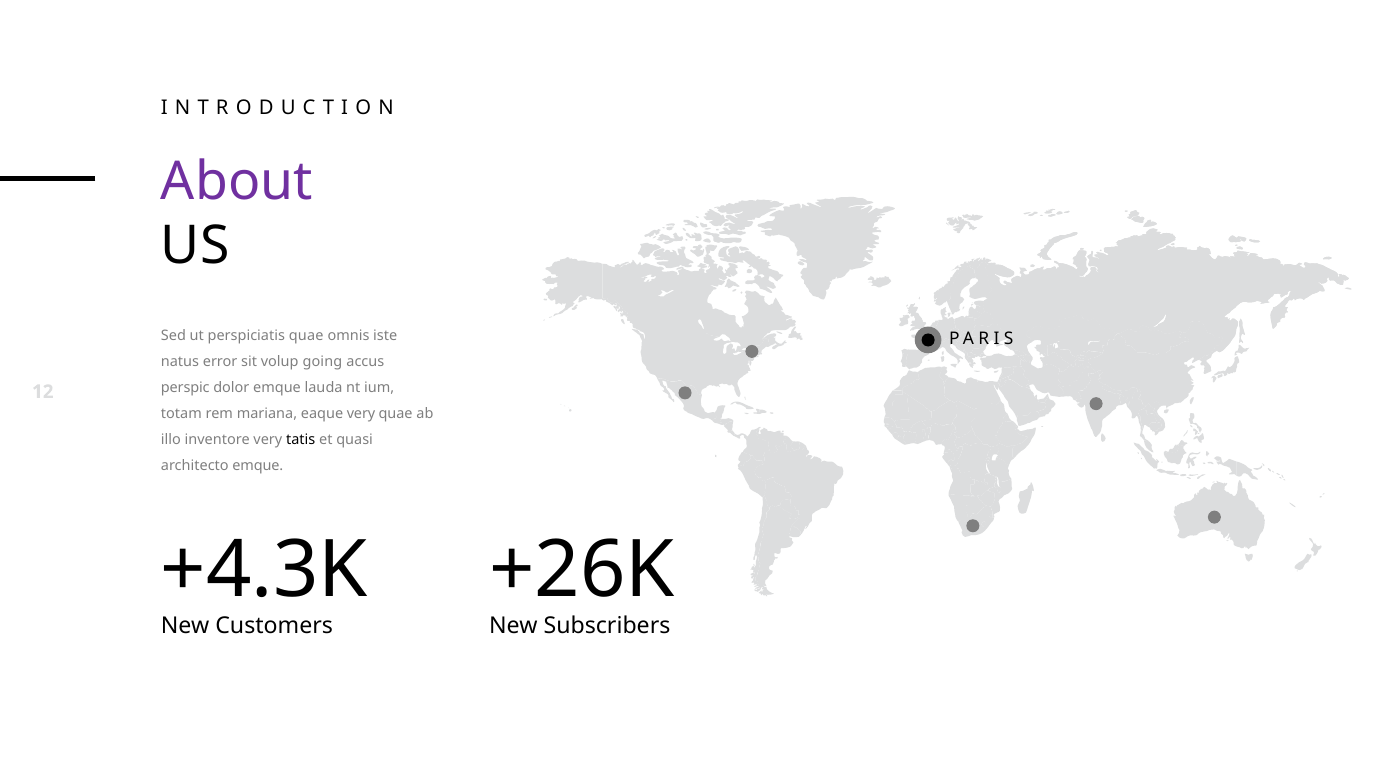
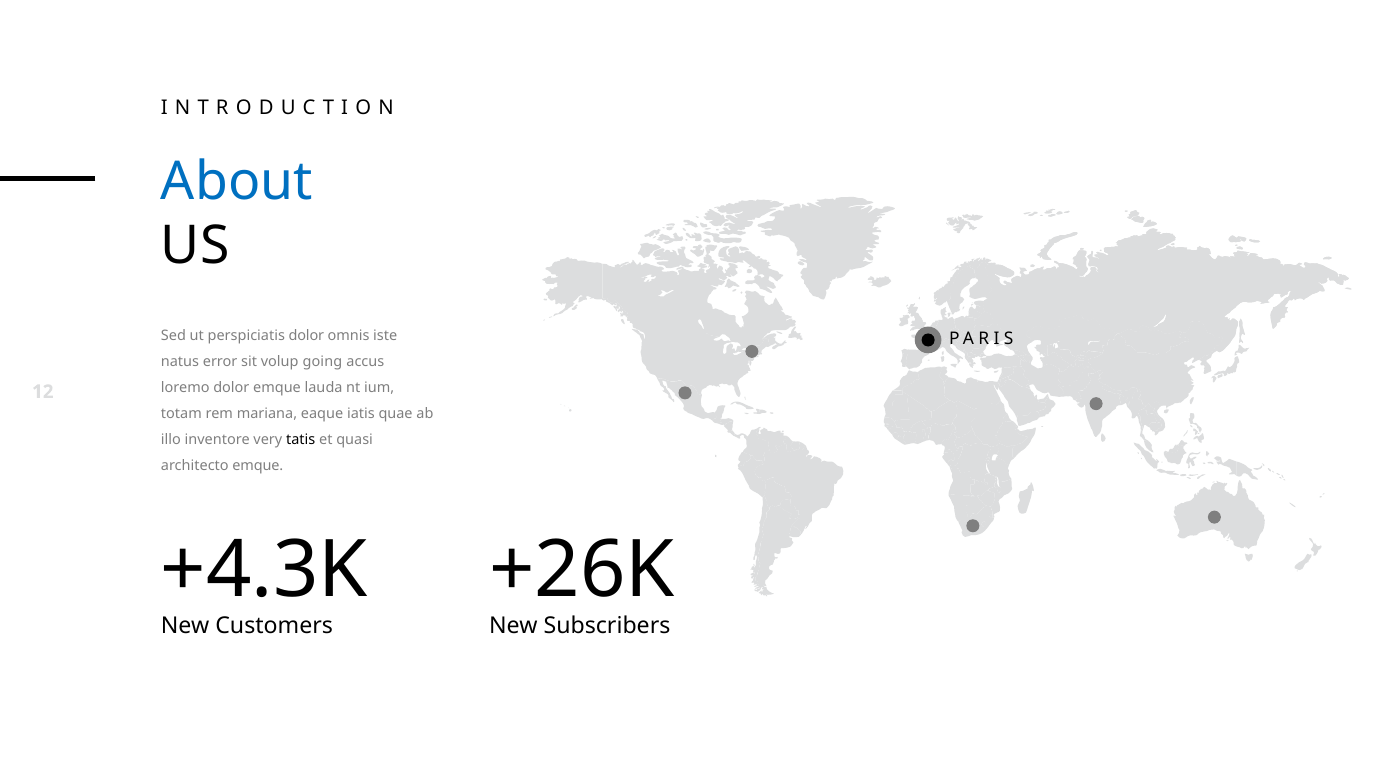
About colour: purple -> blue (237, 182)
perspiciatis quae: quae -> dolor (306, 336)
perspic: perspic -> loremo (185, 388)
eaque very: very -> iatis (361, 414)
